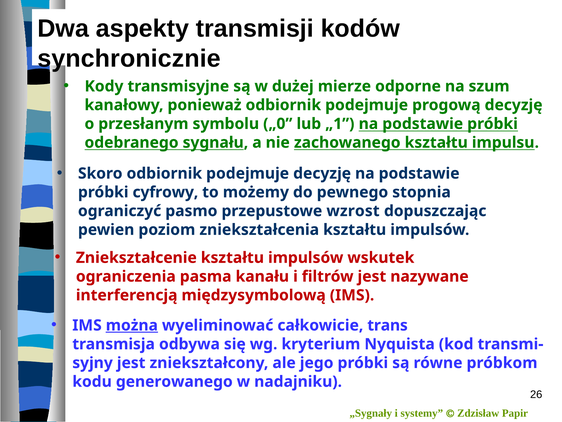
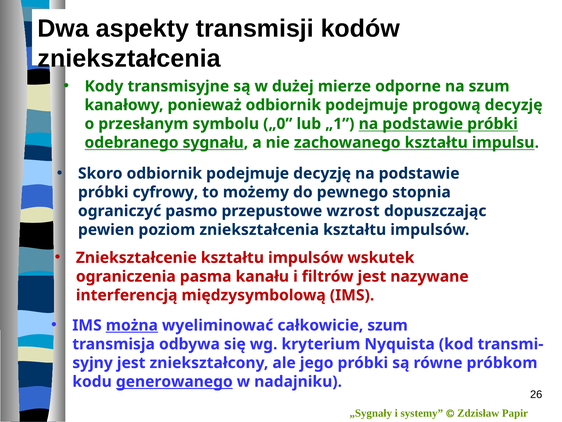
synchronicznie: synchronicznie -> zniekształcenia (129, 59)
całkowicie trans: trans -> szum (388, 325)
generowanego underline: none -> present (174, 381)
